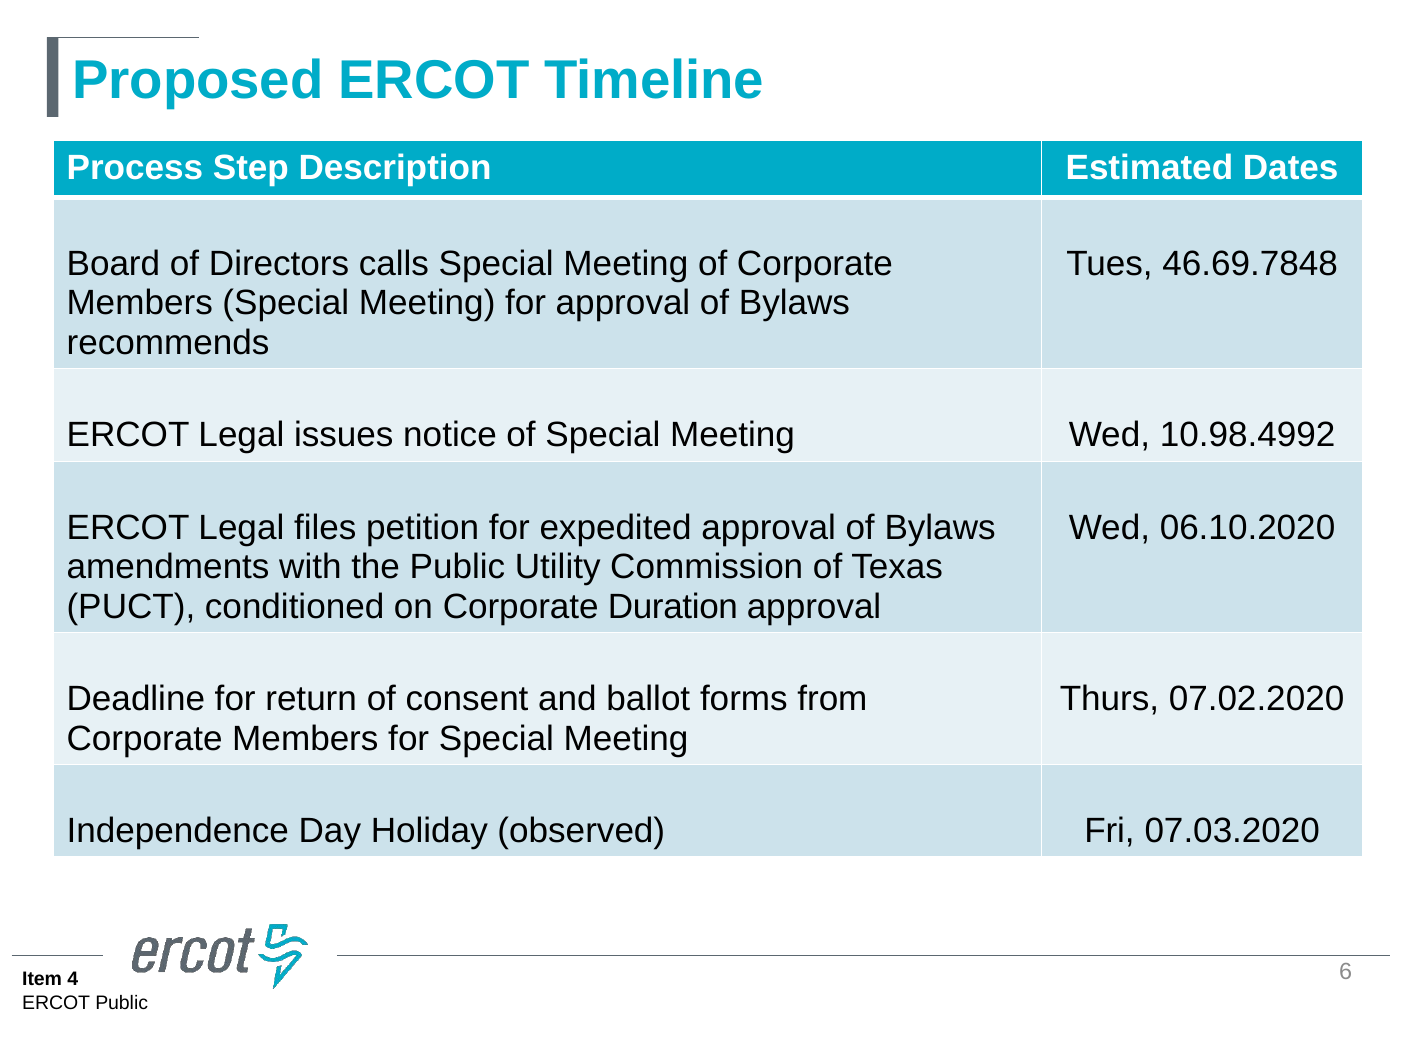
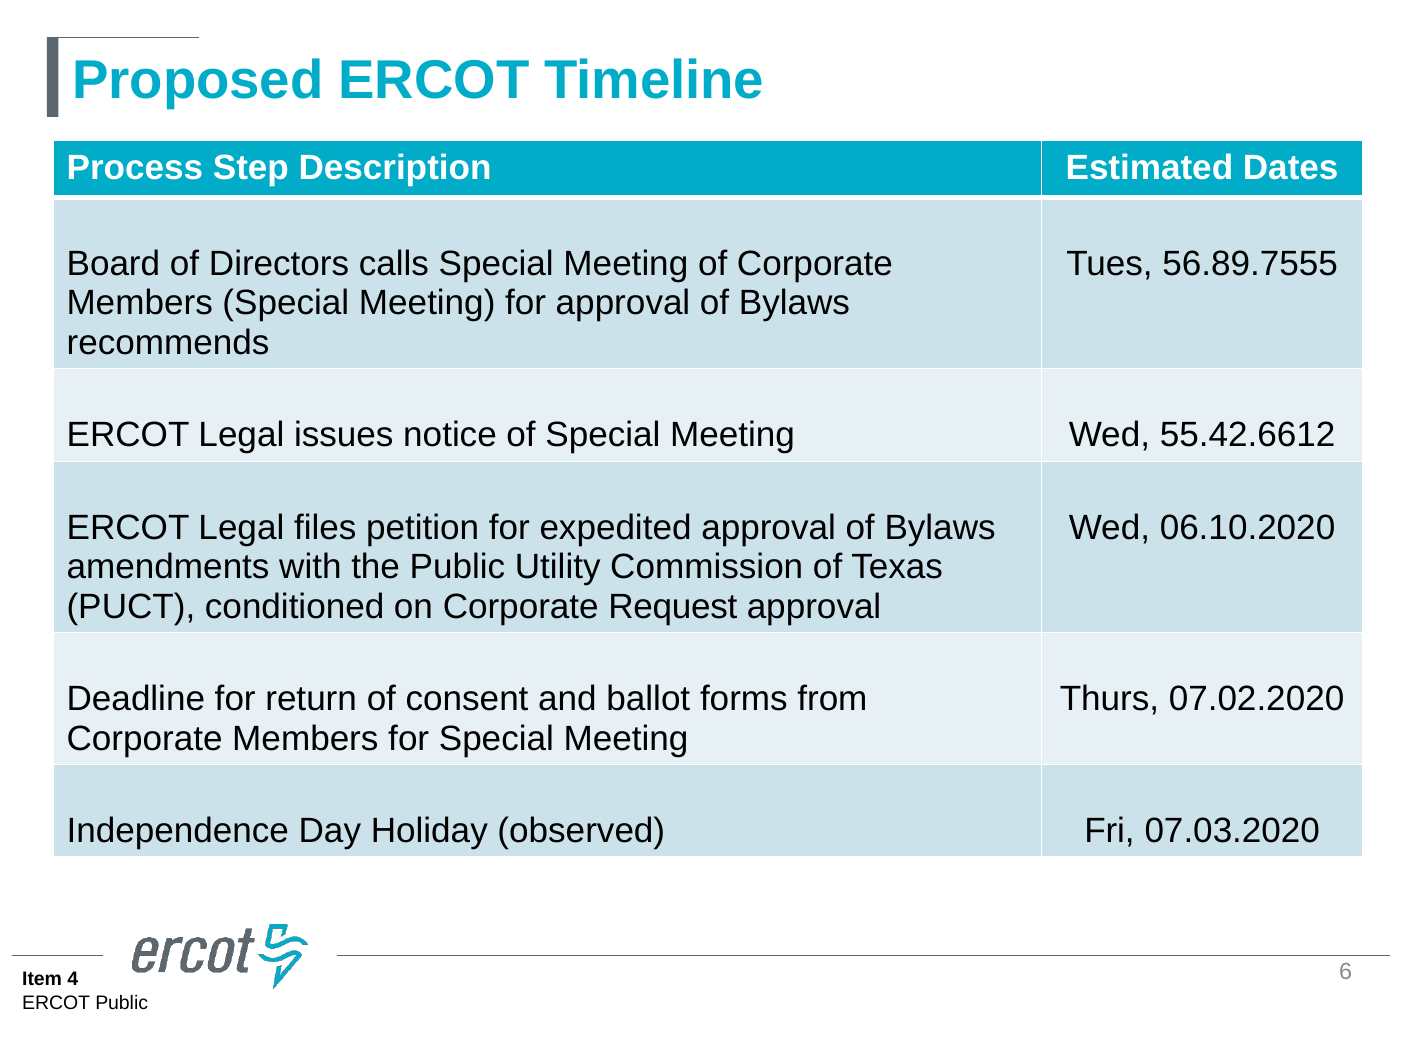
46.69.7848: 46.69.7848 -> 56.89.7555 (1250, 264)
10.98.4992: 10.98.4992 -> 55.42.6612 (1248, 435)
Duration: Duration -> Request (673, 607)
